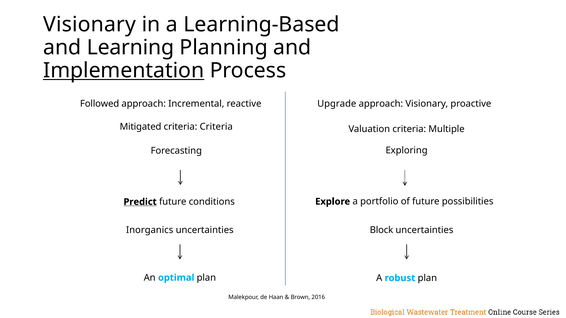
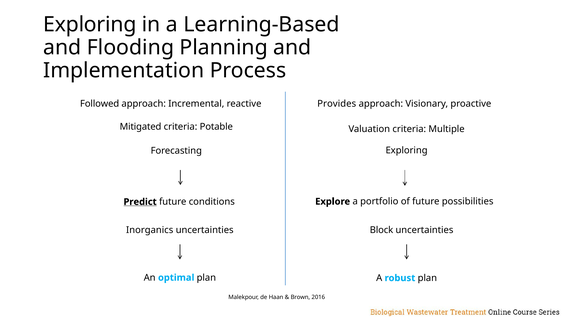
Visionary: Visionary -> Exploring (90, 25)
Learning: Learning -> Flooding (130, 48)
Implementation underline: present -> none (124, 70)
Upgrade: Upgrade -> Provides (337, 104)
criteria Criteria: Criteria -> Potable (216, 127)
